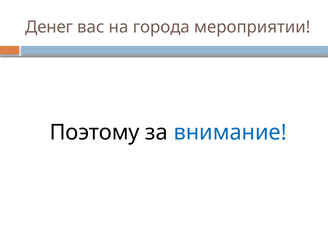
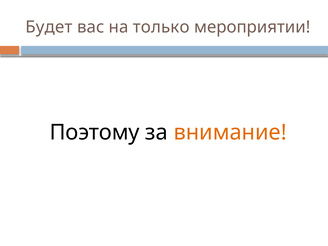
Денег: Денег -> Будет (49, 27)
города: города -> только (161, 27)
внимание colour: blue -> orange (230, 133)
